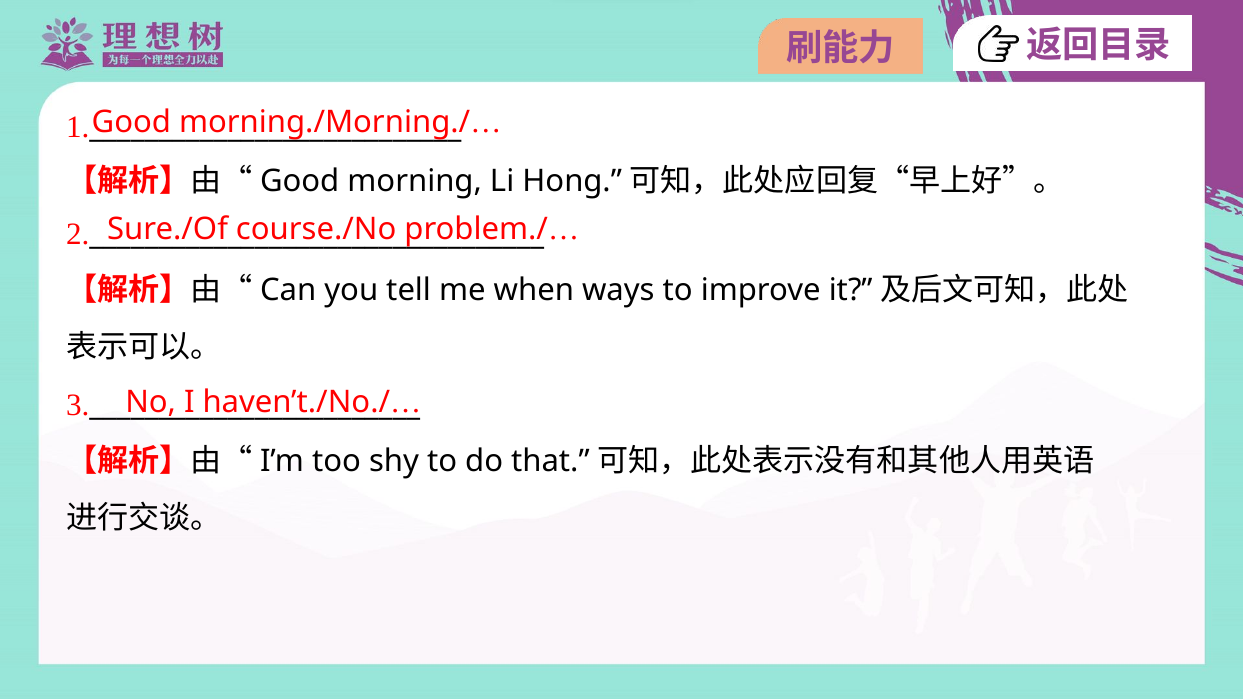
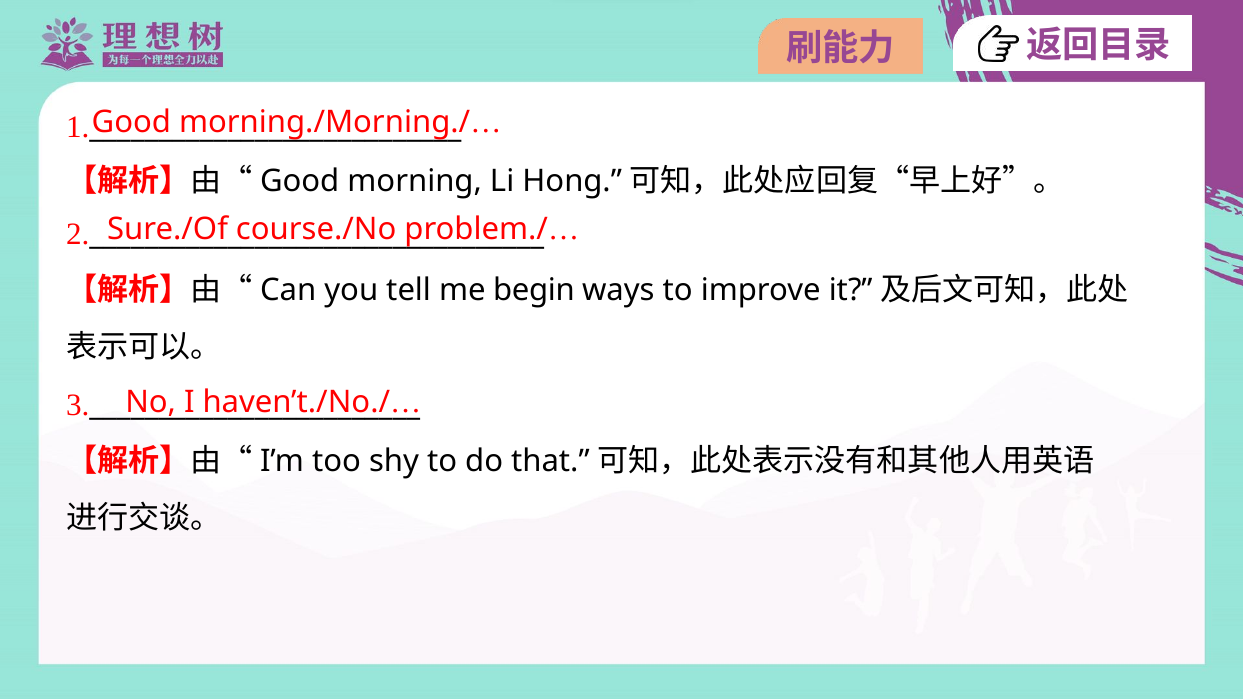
when: when -> begin (534, 291)
